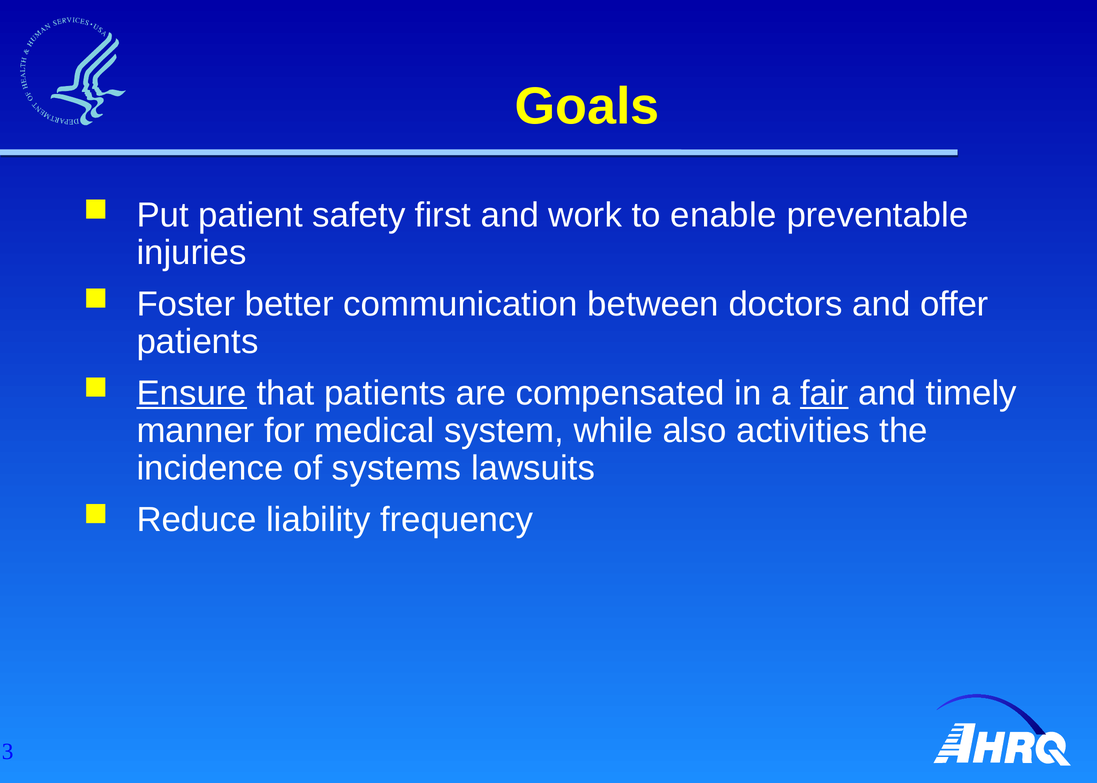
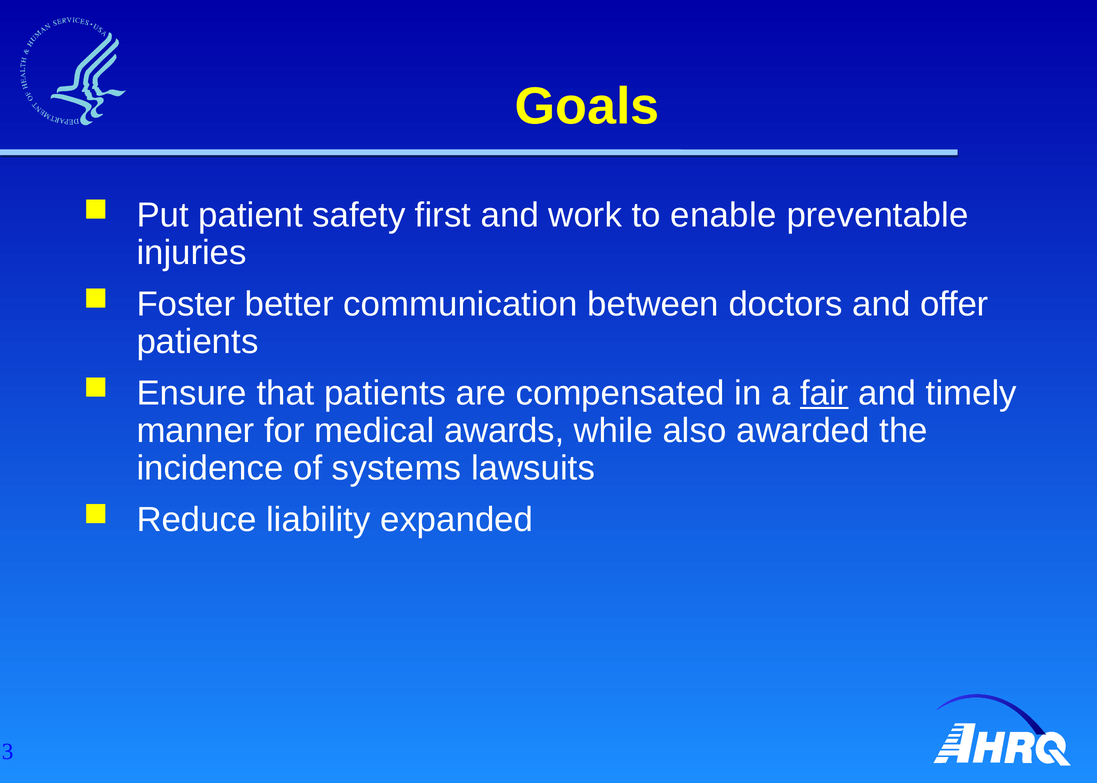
Ensure underline: present -> none (192, 393)
system: system -> awards (504, 431)
activities: activities -> awarded (803, 431)
frequency: frequency -> expanded (457, 520)
